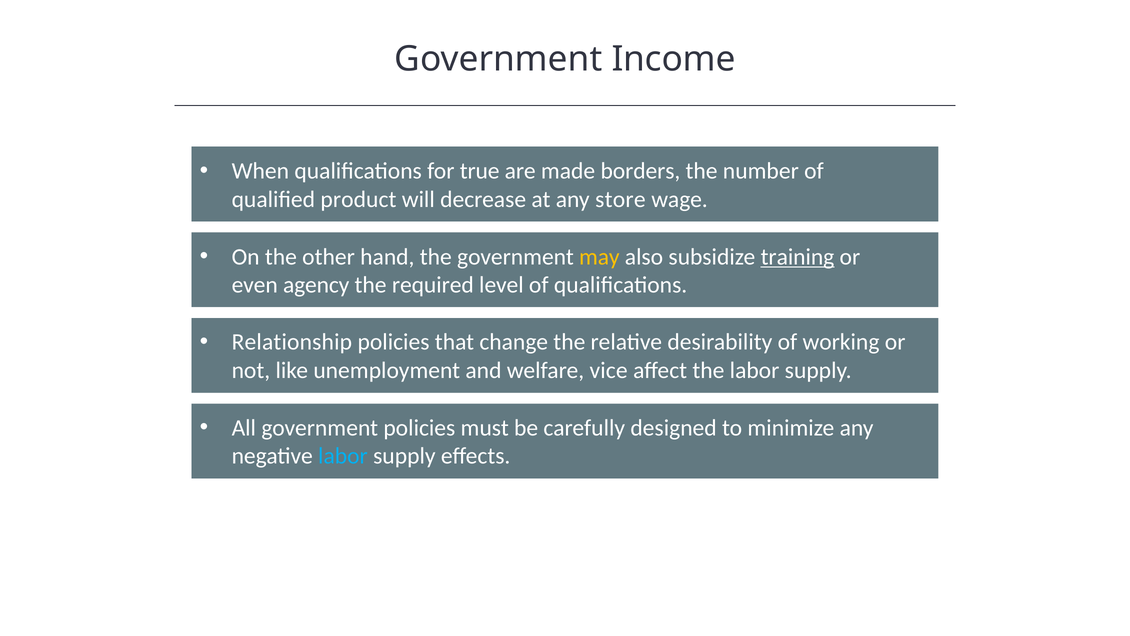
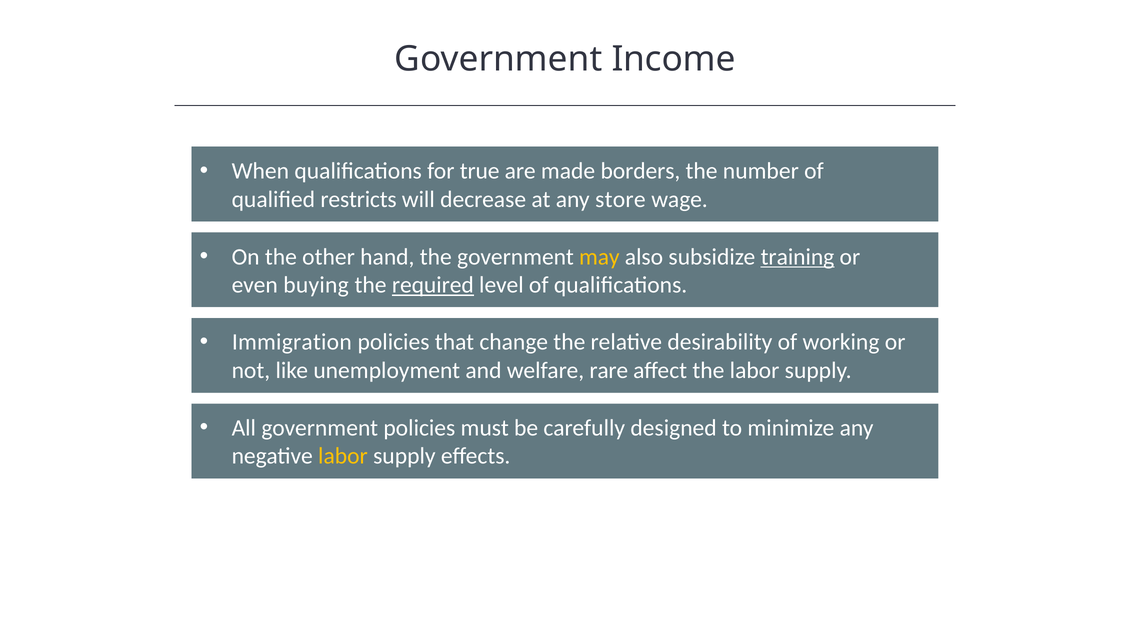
product: product -> restricts (359, 199)
agency: agency -> buying (316, 285)
required underline: none -> present (433, 285)
Relationship: Relationship -> Immigration (292, 342)
vice: vice -> rare (609, 370)
labor colour: light blue -> yellow (343, 456)
